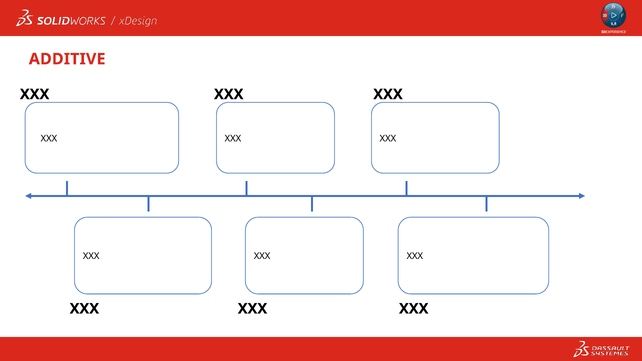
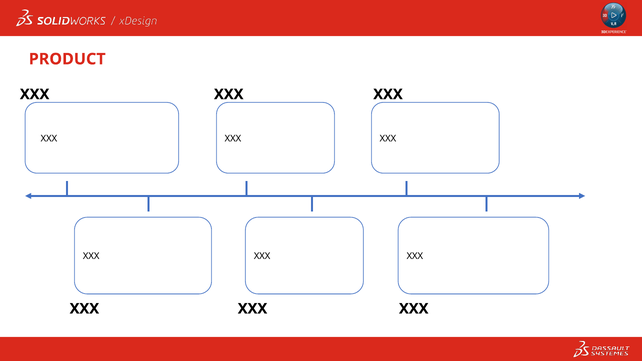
ADDITIVE: ADDITIVE -> PRODUCT (67, 59)
